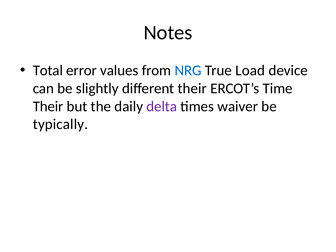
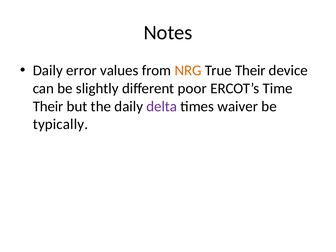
Total: Total -> Daily (48, 70)
NRG colour: blue -> orange (188, 70)
True Load: Load -> Their (250, 70)
different their: their -> poor (192, 88)
